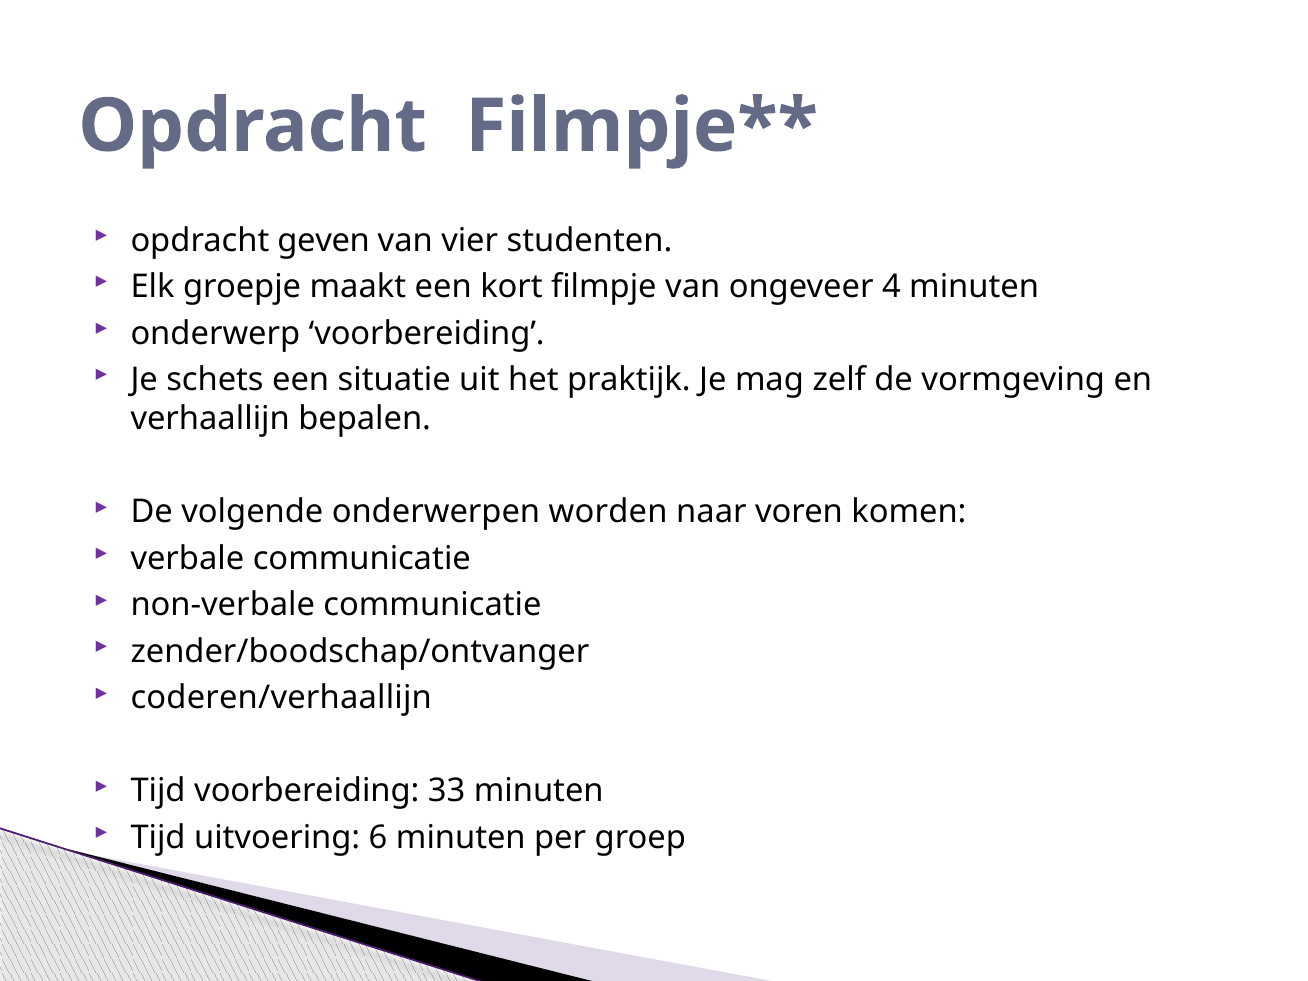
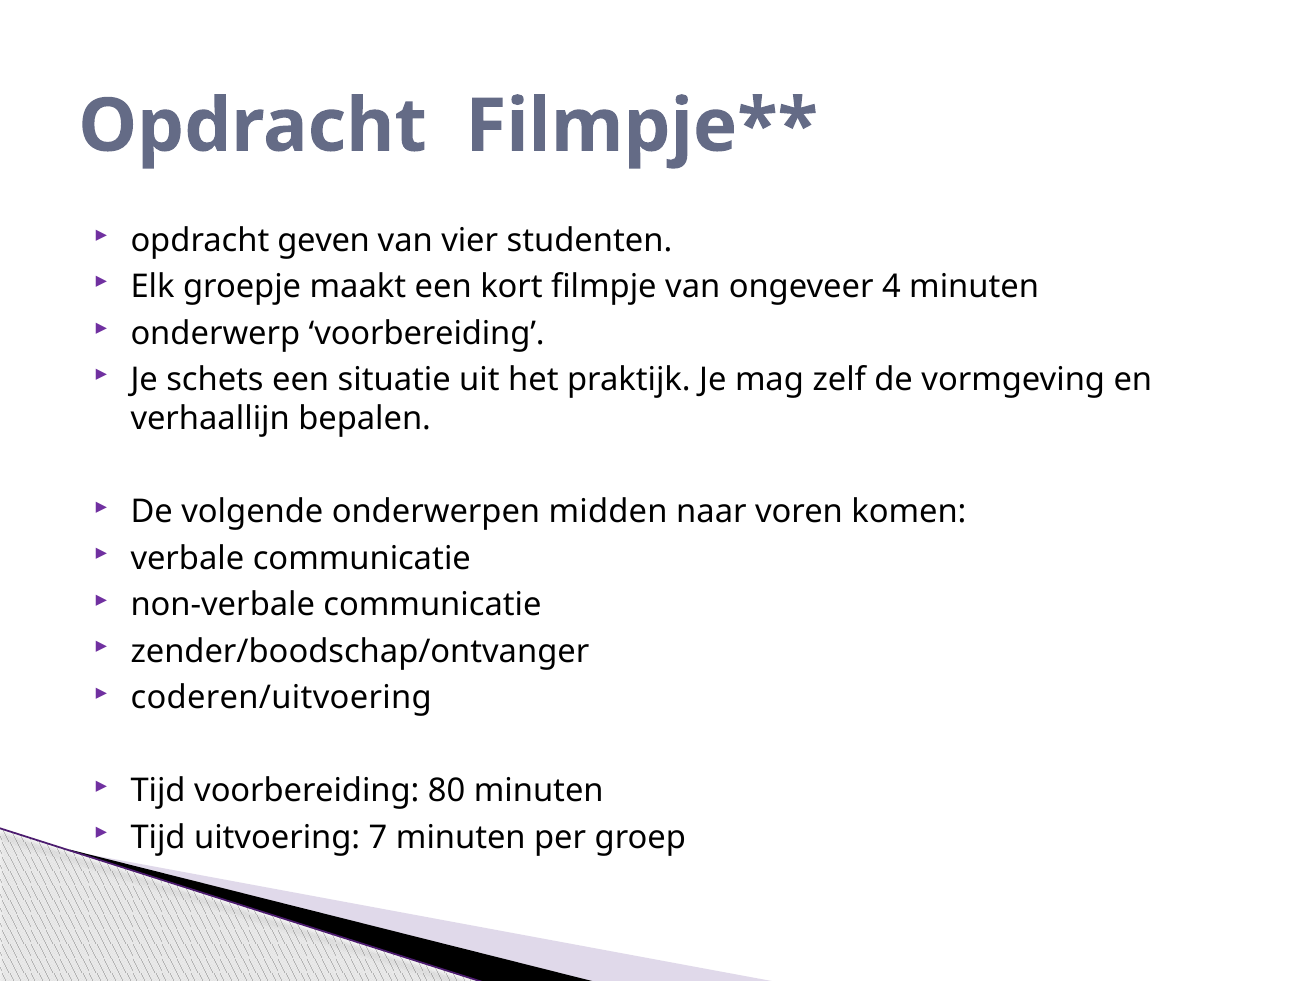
worden: worden -> midden (608, 512)
coderen/verhaallijn: coderen/verhaallijn -> coderen/uitvoering (281, 698)
33: 33 -> 80 (447, 791)
6: 6 -> 7 (378, 838)
